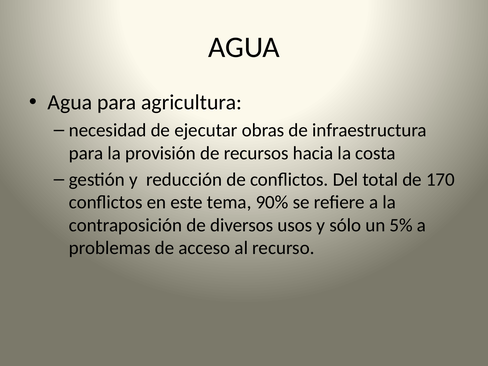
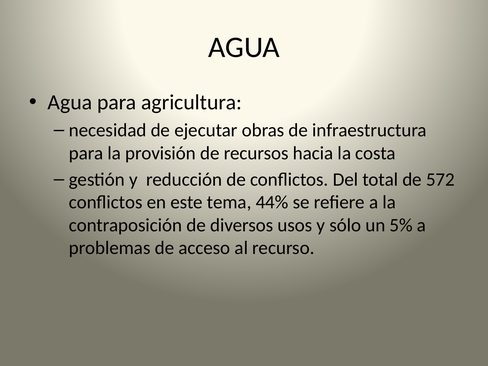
170: 170 -> 572 (440, 180)
90%: 90% -> 44% (272, 202)
